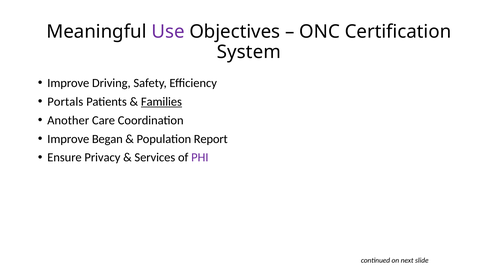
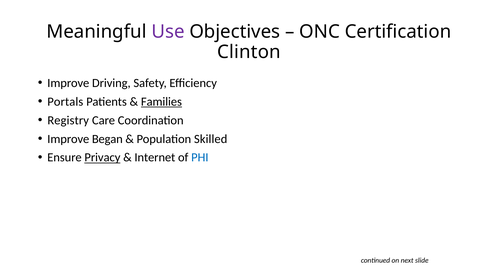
System: System -> Clinton (249, 52)
Another: Another -> Registry (68, 120)
Report: Report -> Skilled (211, 139)
Privacy underline: none -> present (102, 158)
Services: Services -> Internet (155, 158)
PHI colour: purple -> blue (200, 158)
